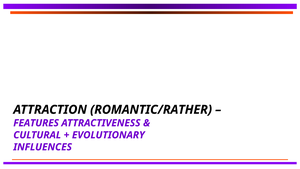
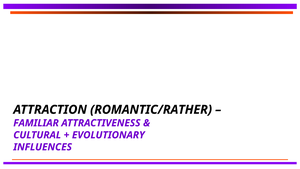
FEATURES: FEATURES -> FAMILIAR (36, 123)
